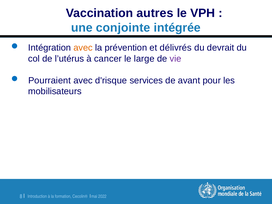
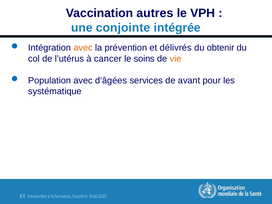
devrait: devrait -> obtenir (221, 48)
large: large -> soins (144, 59)
vie colour: purple -> orange (175, 59)
Pourraient: Pourraient -> Population (50, 80)
d'risque: d'risque -> d'âgées (111, 80)
mobilisateurs: mobilisateurs -> systématique (55, 91)
